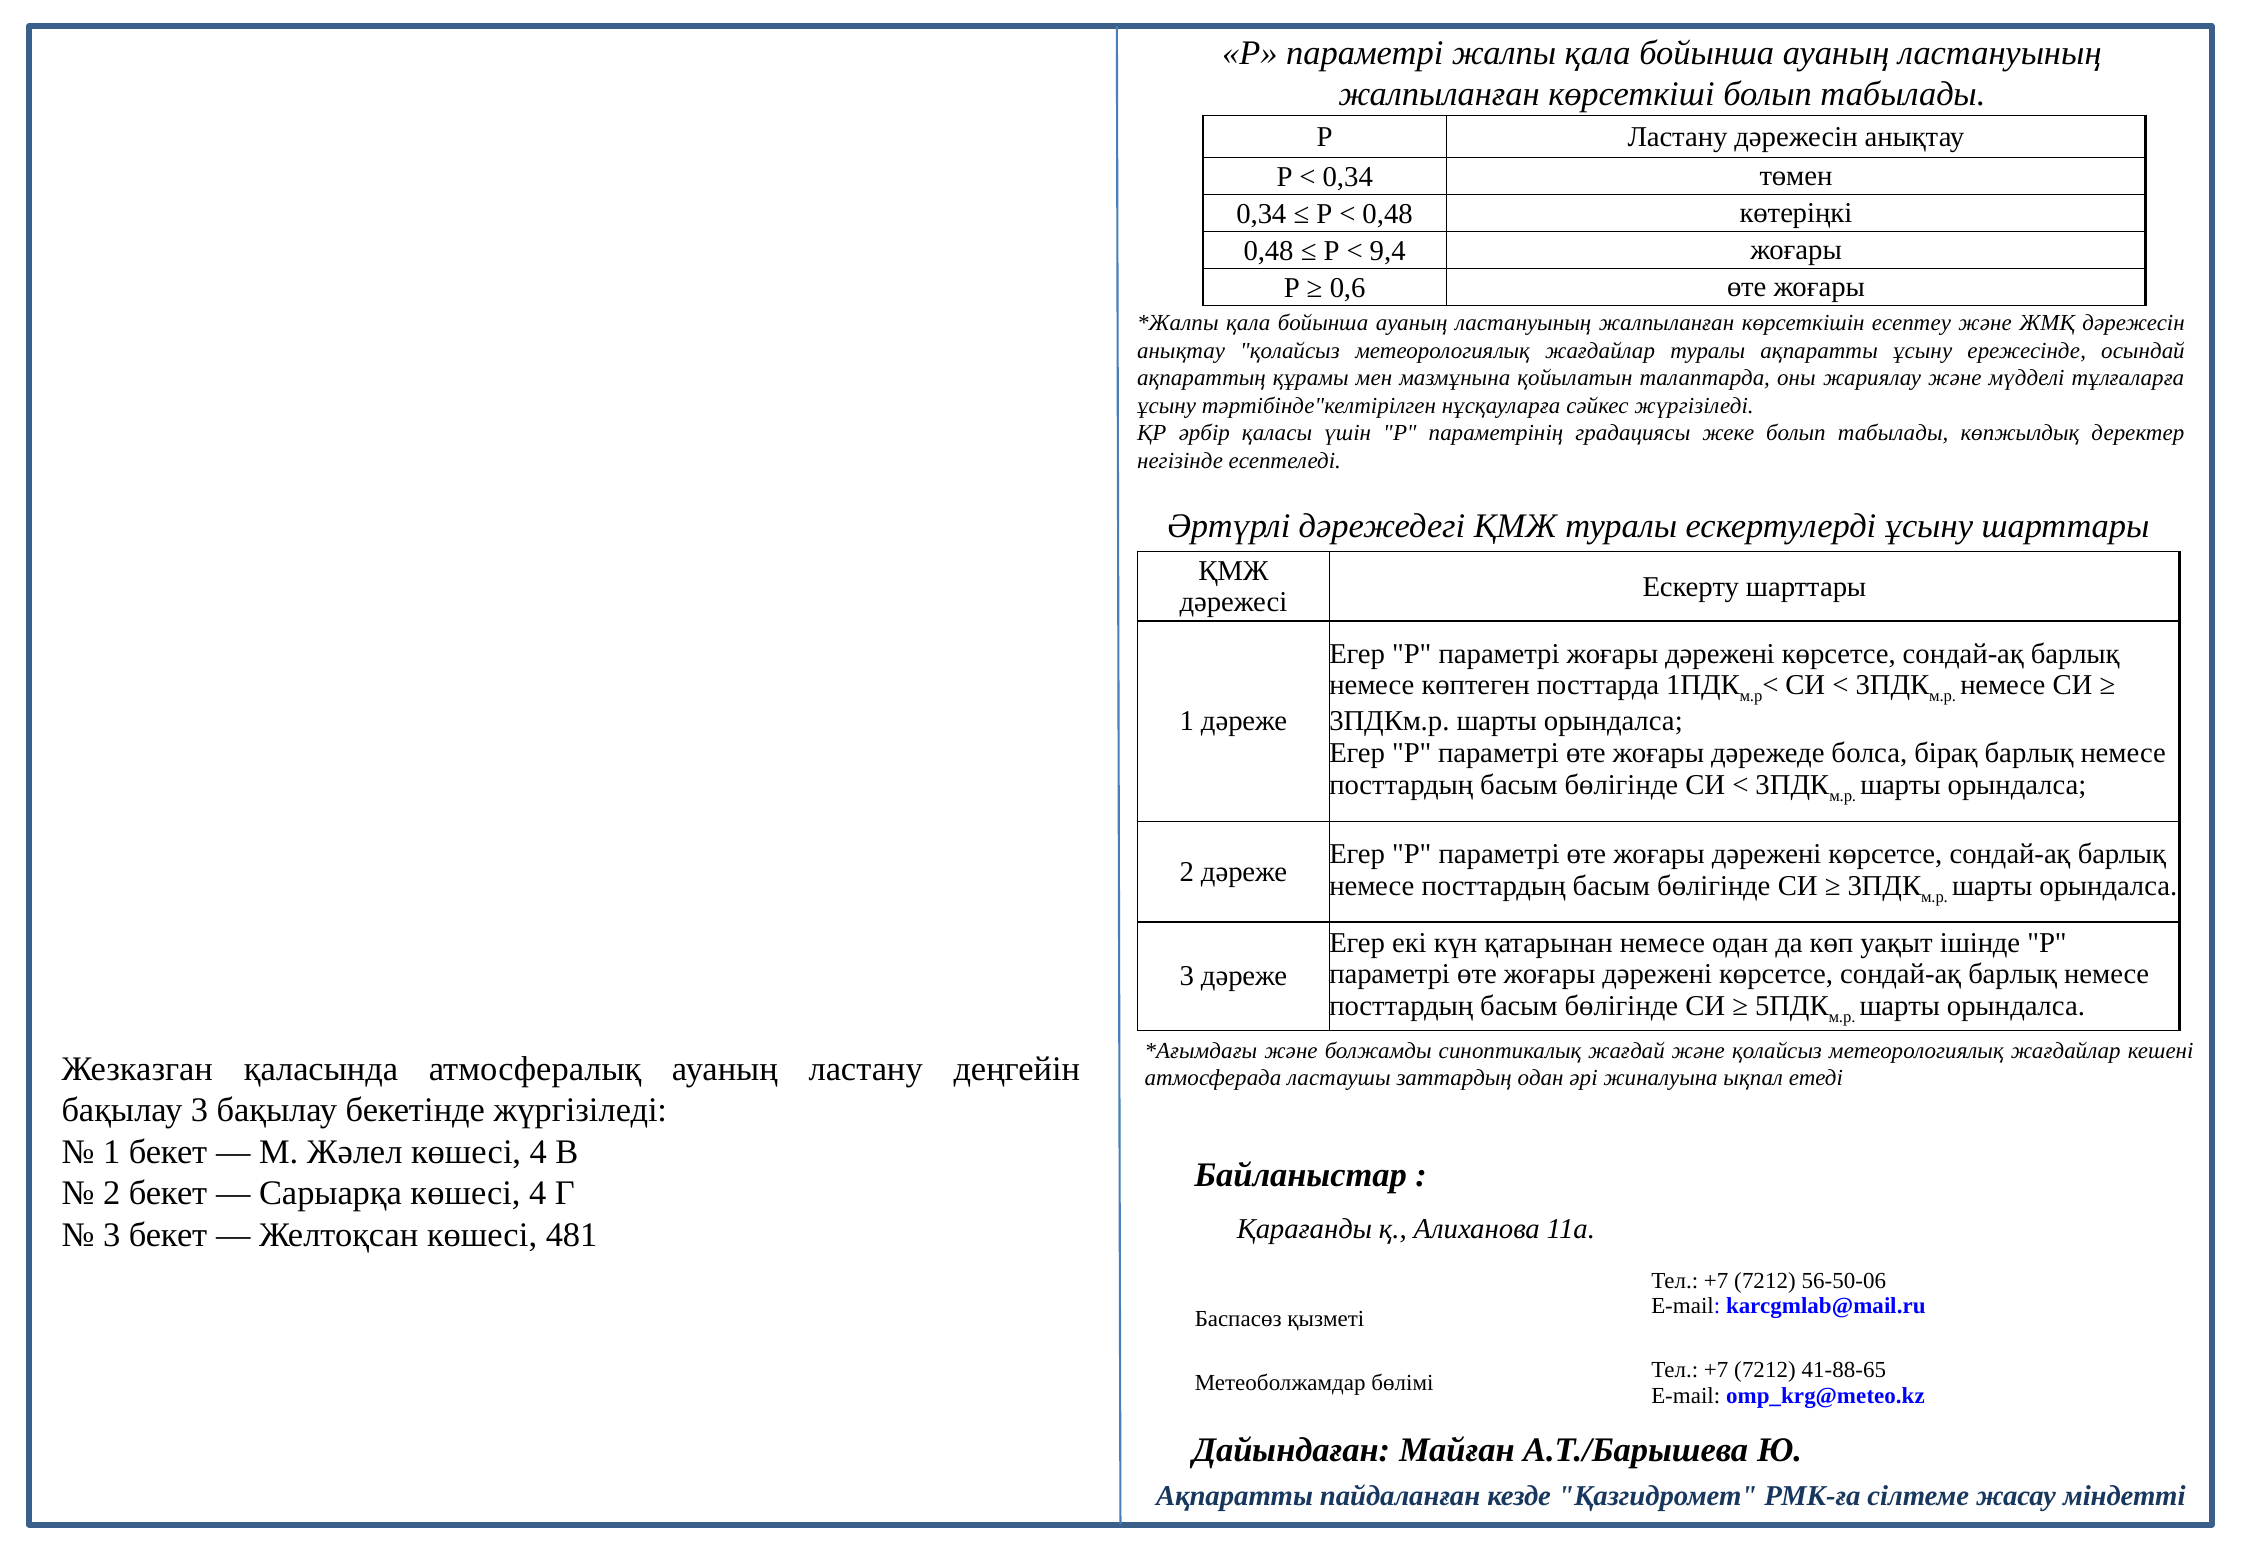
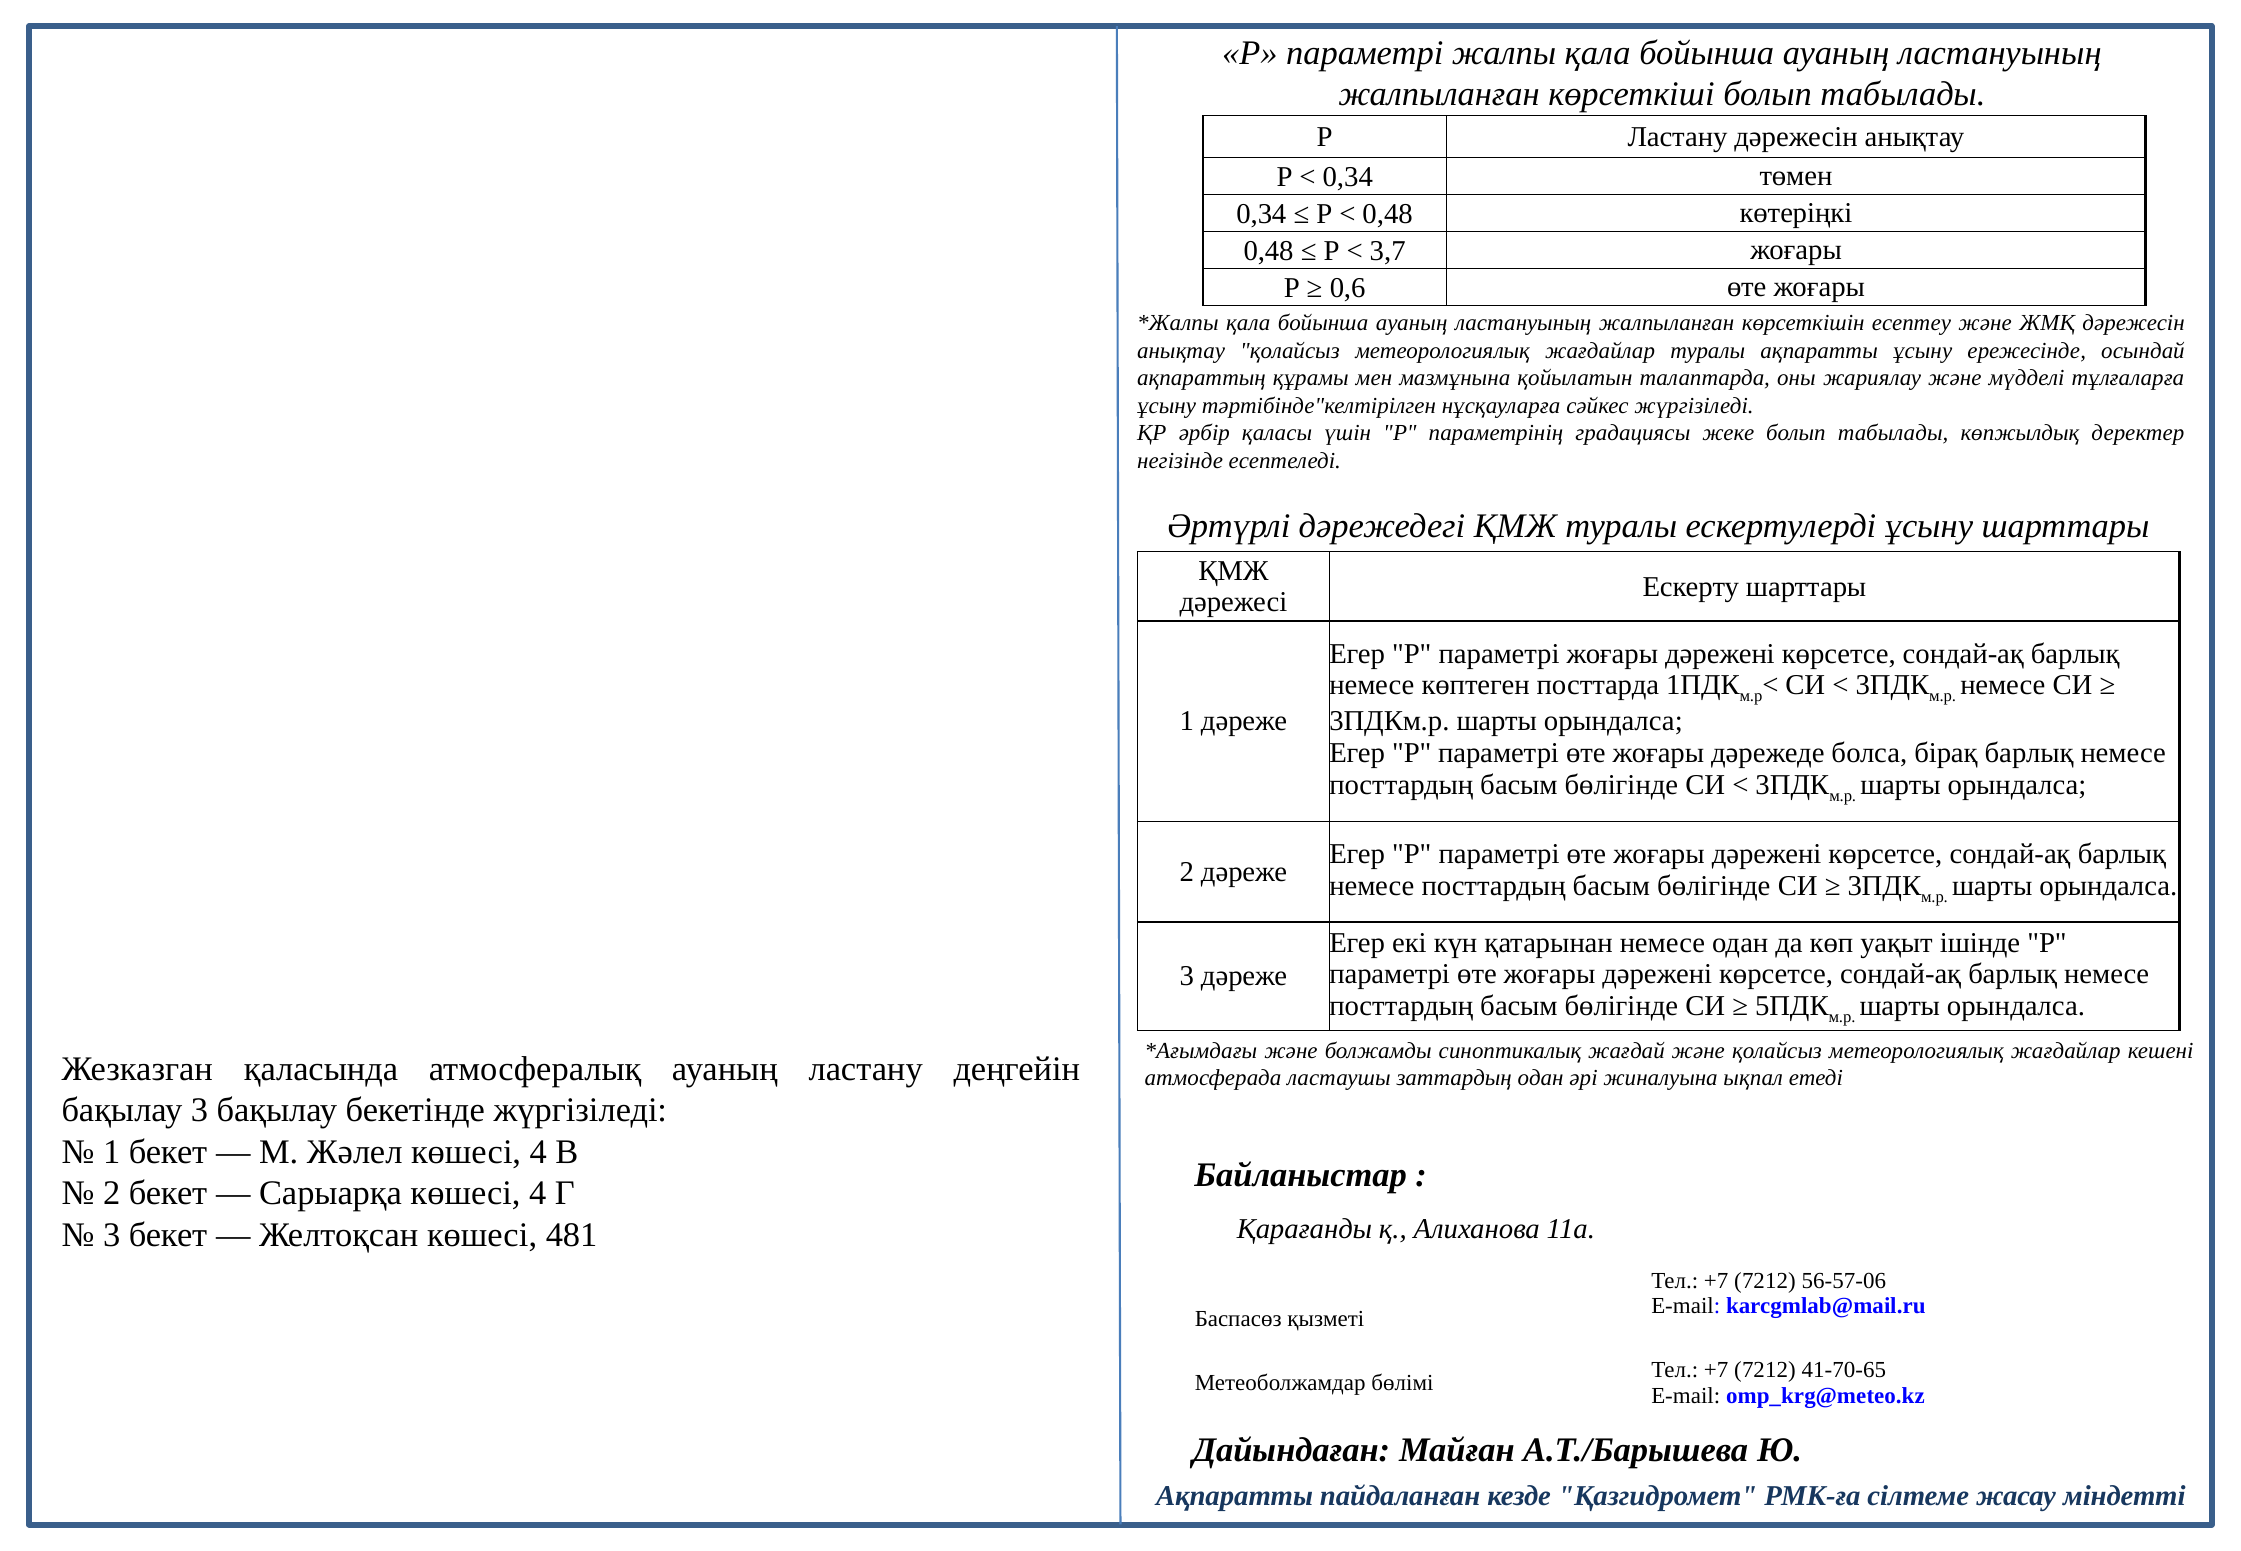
9,4: 9,4 -> 3,7 (1388, 251)
56-50-06: 56-50-06 -> 56-57-06 (1844, 1281)
41-88-65: 41-88-65 -> 41-70-65 (1844, 1370)
